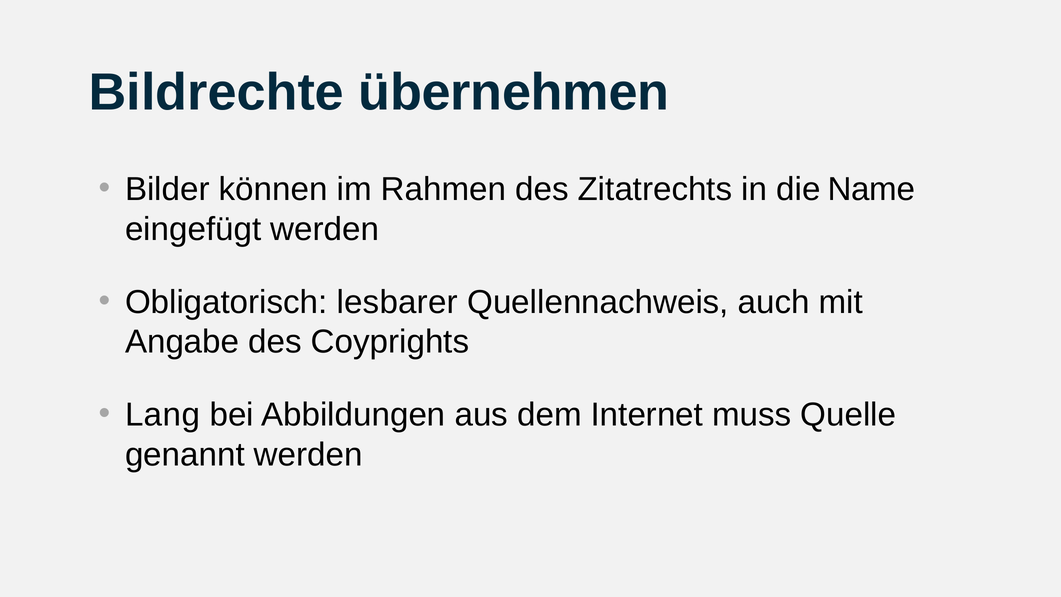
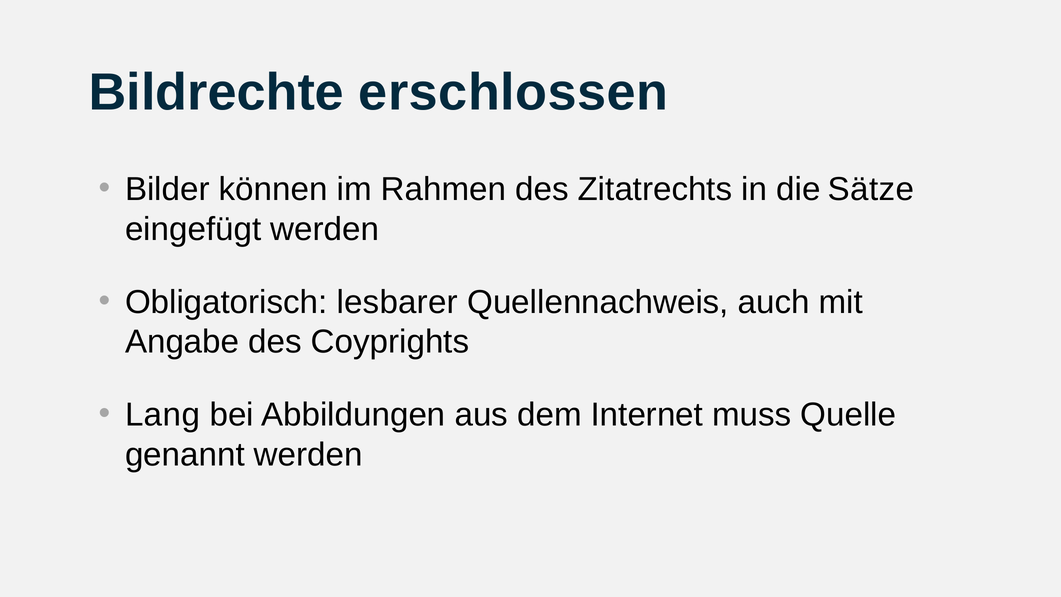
übernehmen: übernehmen -> erschlossen (513, 93)
Name: Name -> Sätze (871, 189)
